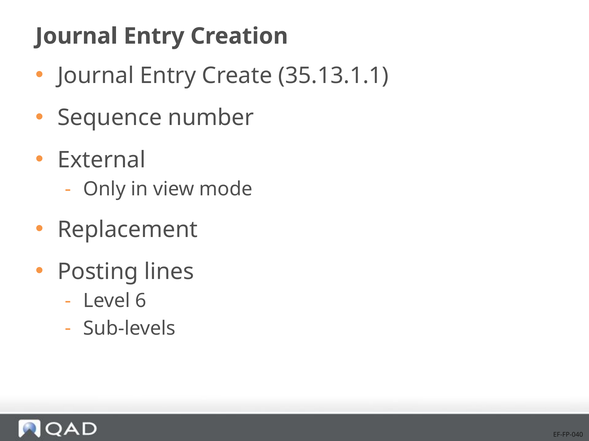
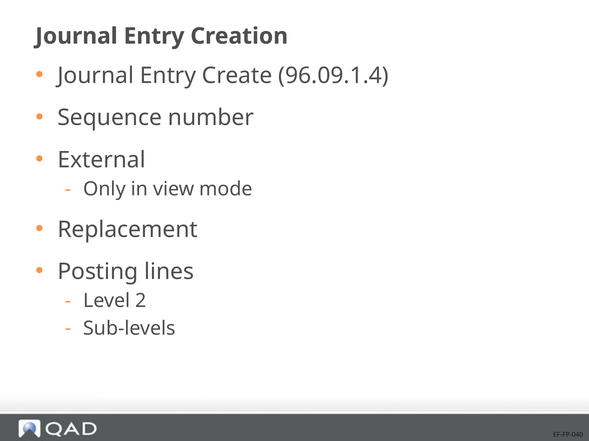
35.13.1.1: 35.13.1.1 -> 96.09.1.4 (334, 76)
6: 6 -> 2 (141, 301)
